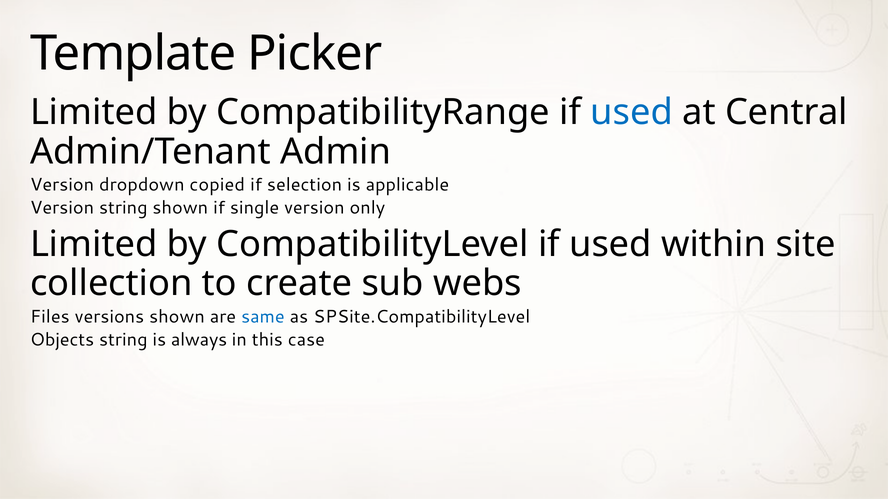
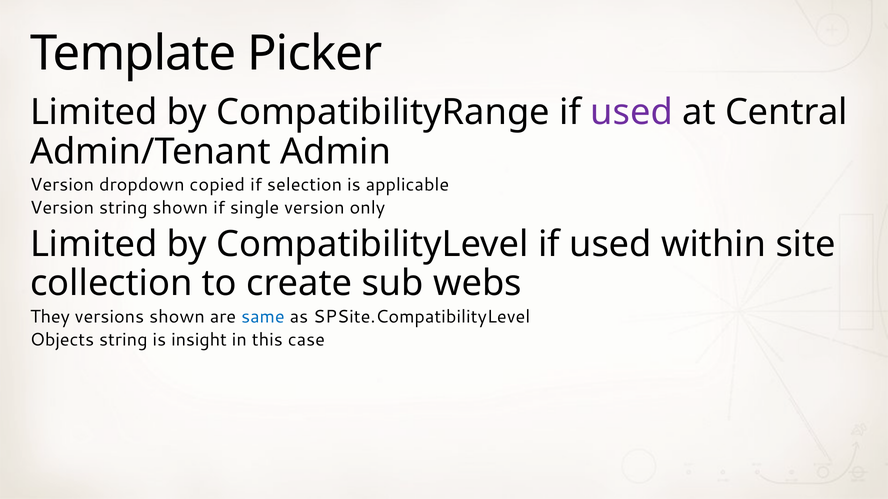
used colour: blue -> purple (632, 112)
Files: Files -> They (50, 317)
always: always -> insight (199, 340)
